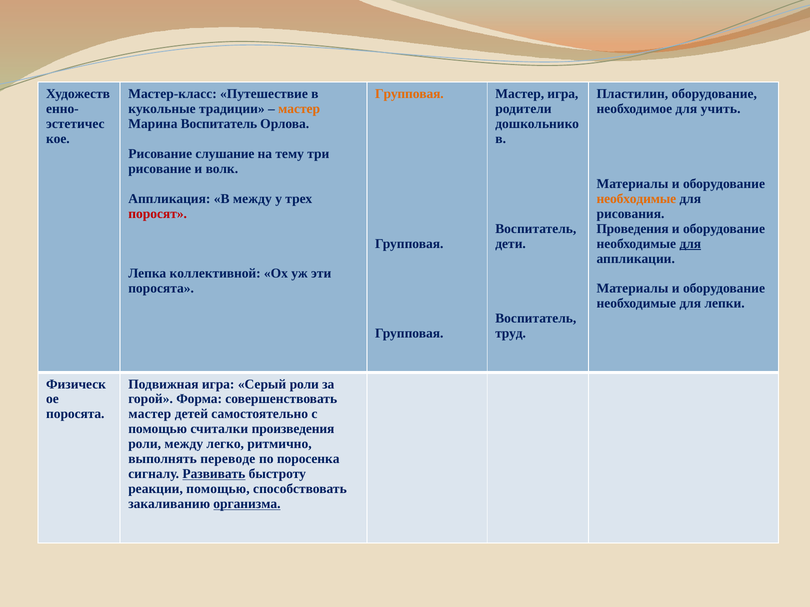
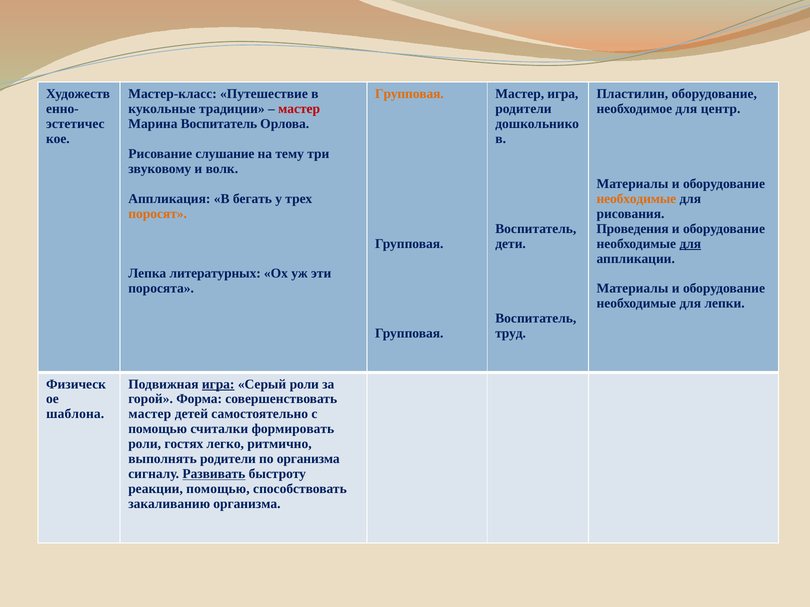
мастер colour: orange -> red (299, 109)
учить: учить -> центр (721, 109)
рисование: рисование -> звуковому (160, 169)
В между: между -> бегать (252, 199)
поросят colour: red -> orange (158, 214)
коллективной: коллективной -> литературных (215, 274)
игра underline: none -> present (218, 384)
поросята: поросята -> шаблона (75, 414)
произведения: произведения -> формировать (293, 429)
роли между: между -> гостях (184, 444)
выполнять переводе: переводе -> родители (228, 459)
по поросенка: поросенка -> организма (308, 459)
организма underline: present -> none (247, 504)
